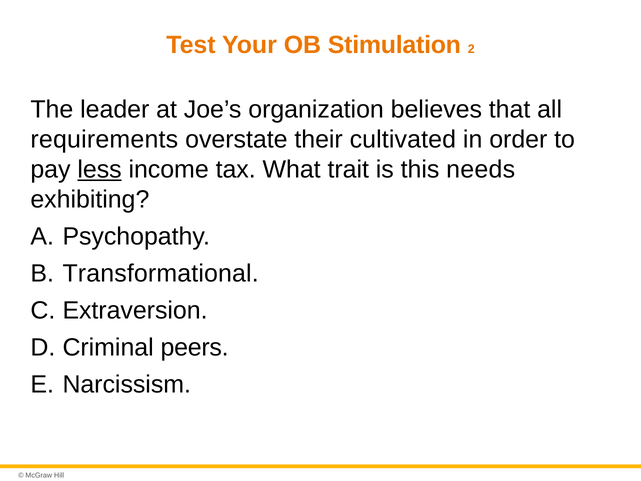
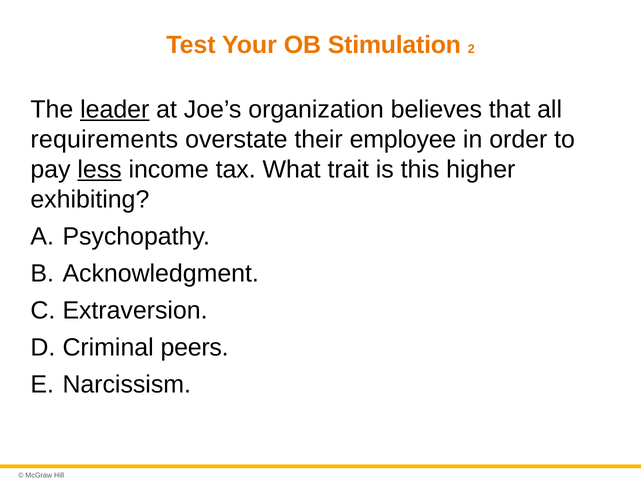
leader underline: none -> present (115, 109)
cultivated: cultivated -> employee (403, 139)
needs: needs -> higher (481, 169)
Transformational: Transformational -> Acknowledgment (161, 273)
